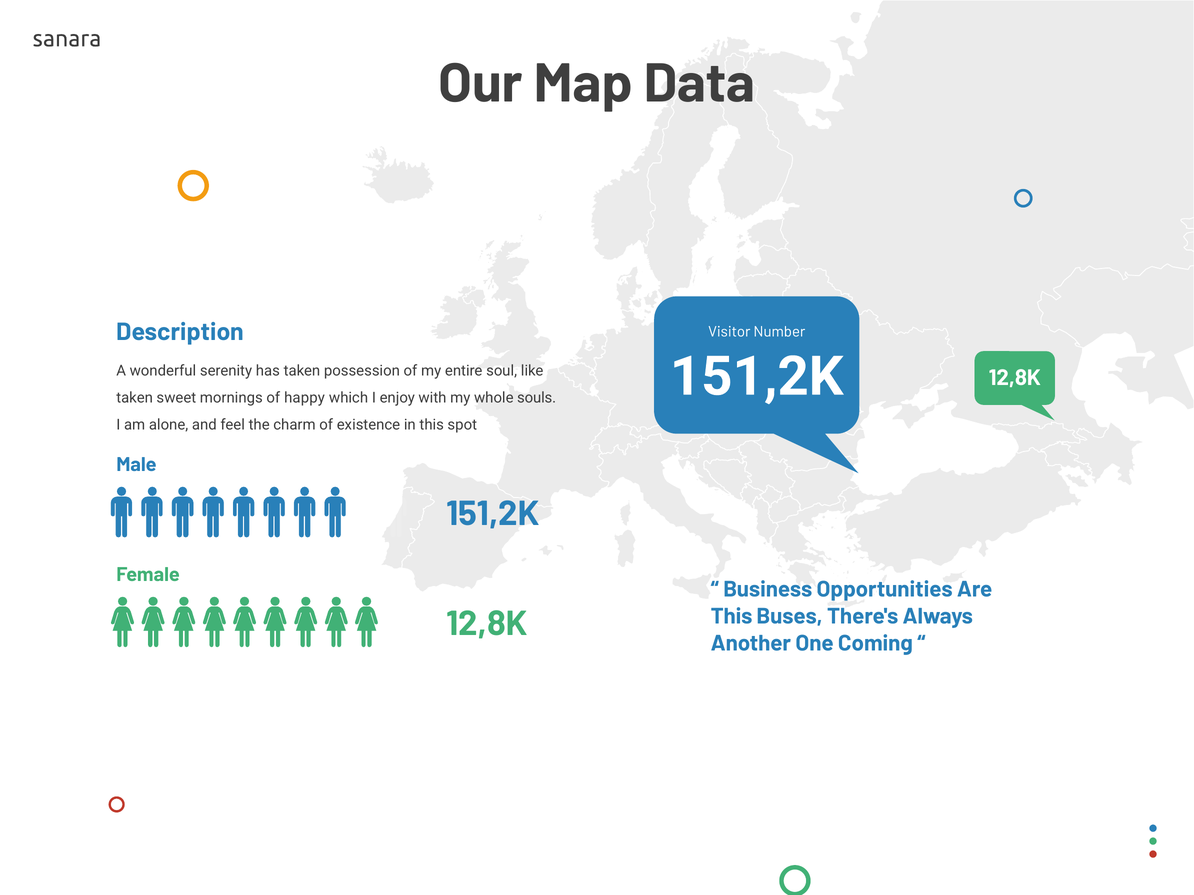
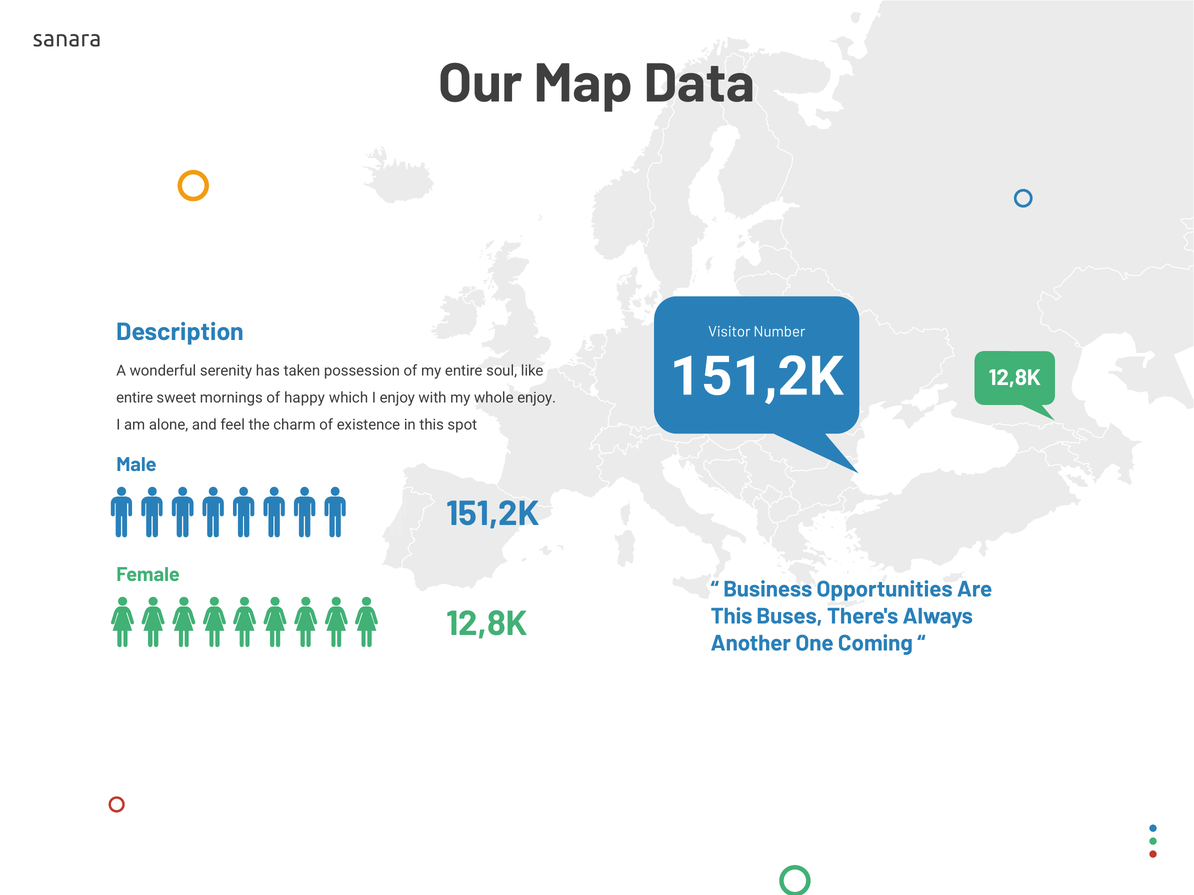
taken: taken -> entire (135, 398)
whole souls: souls -> enjoy (537, 398)
